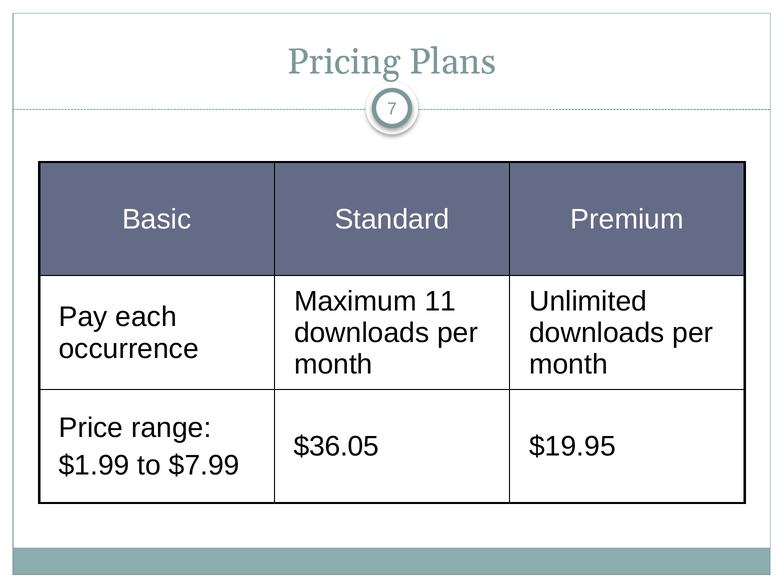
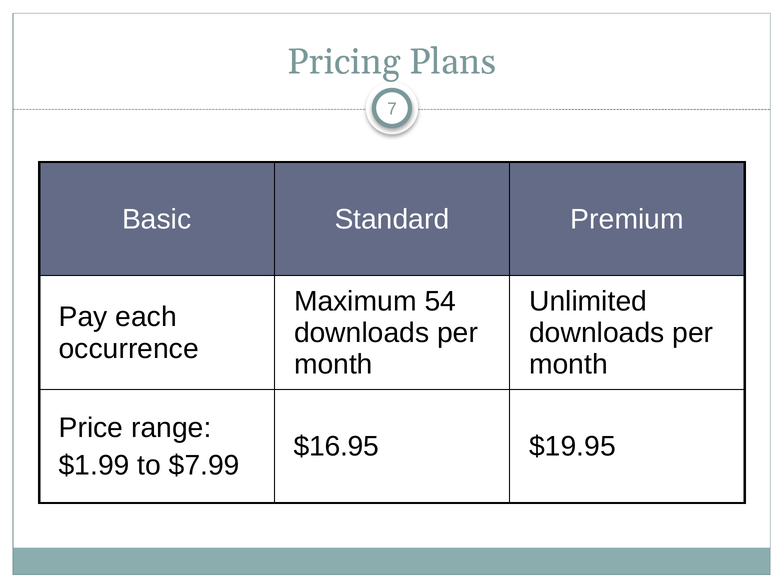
11: 11 -> 54 (440, 301)
$36.05: $36.05 -> $16.95 (336, 447)
